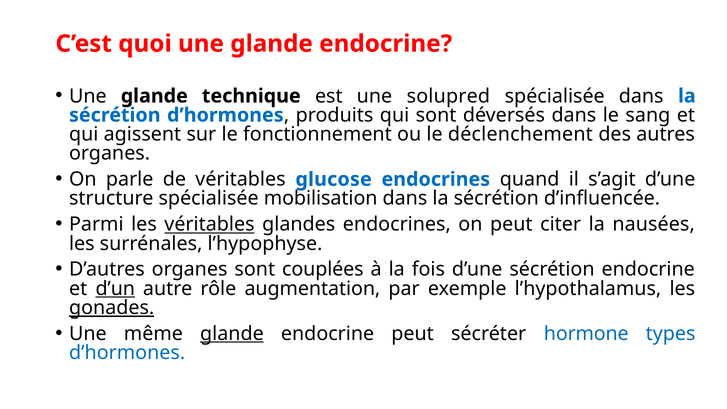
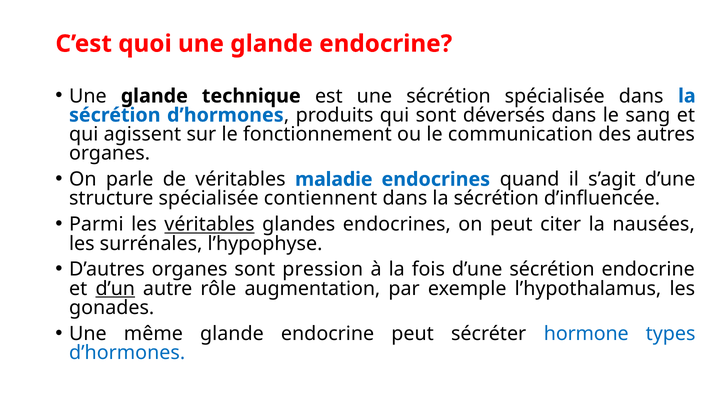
une solupred: solupred -> sécrétion (448, 96)
déclenchement: déclenchement -> communication (520, 134)
glucose: glucose -> maladie (334, 179)
mobilisation: mobilisation -> contiennent (321, 198)
couplées: couplées -> pression (323, 269)
gonades underline: present -> none (112, 308)
glande underline: present -> none (232, 334)
